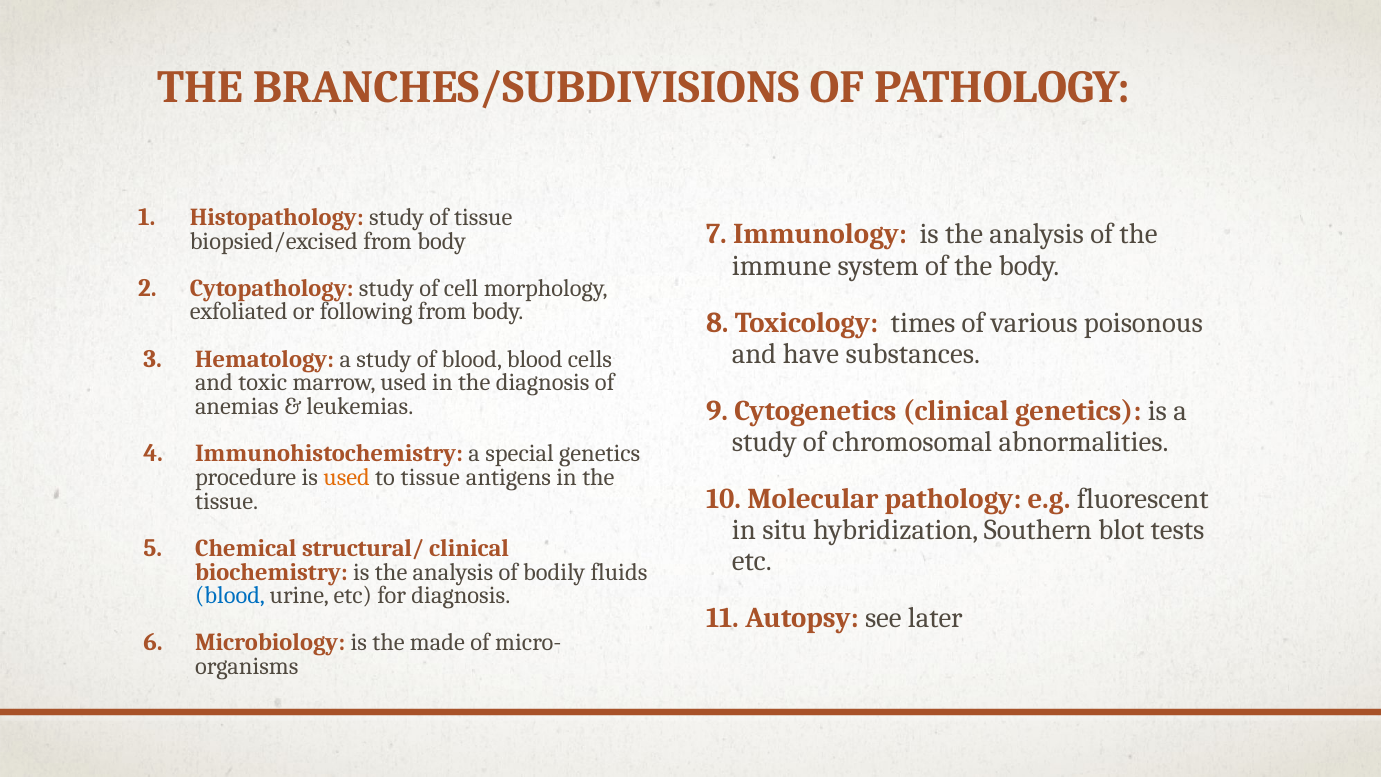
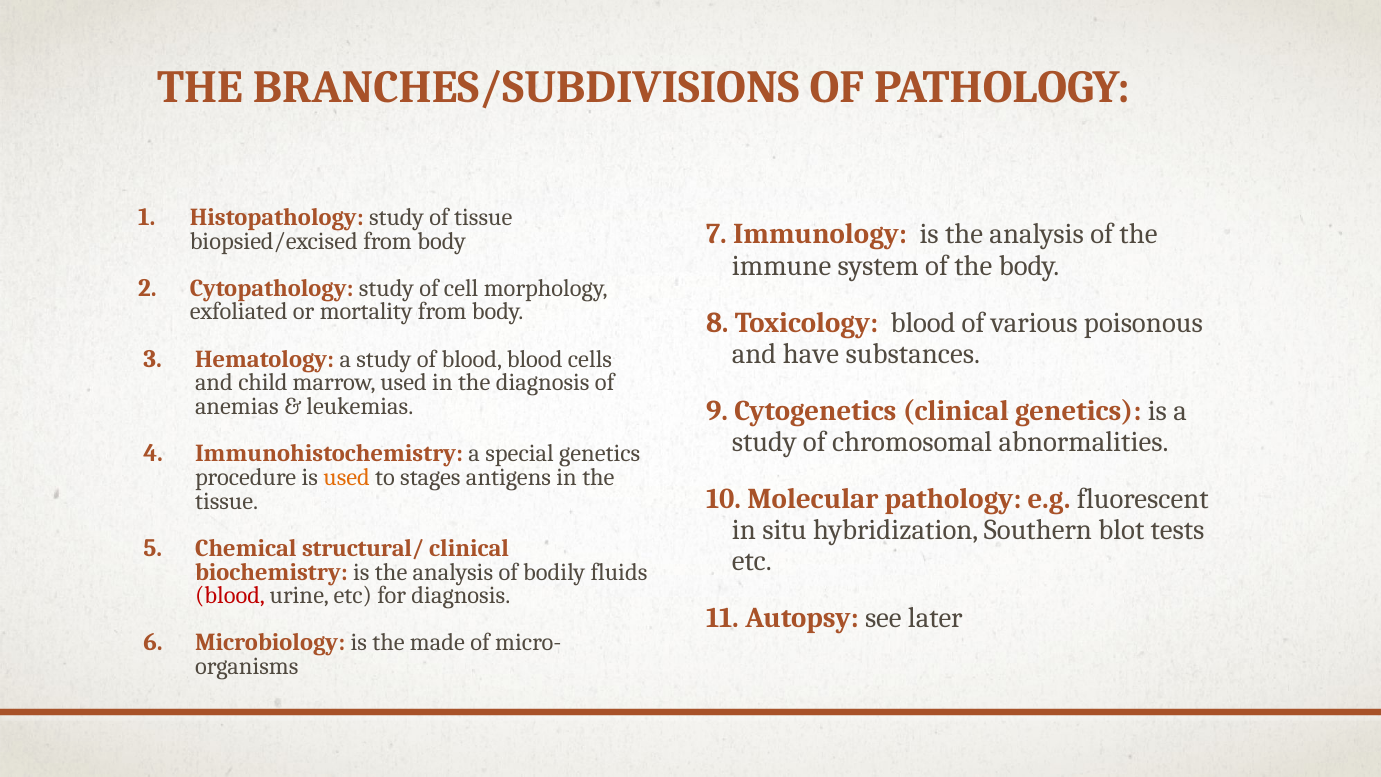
following: following -> mortality (366, 312)
Toxicology times: times -> blood (923, 322)
toxic: toxic -> child (263, 383)
to tissue: tissue -> stages (430, 477)
blood colour: blue -> red (230, 596)
